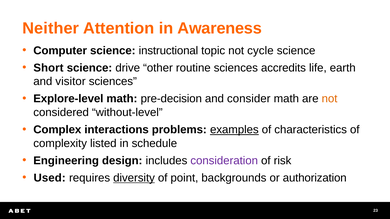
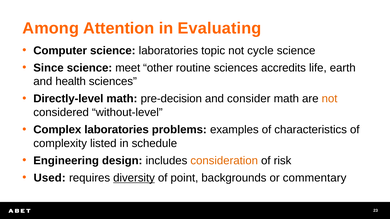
Neither: Neither -> Among (51, 28)
Awareness: Awareness -> Evaluating (220, 28)
science instructional: instructional -> laboratories (168, 51)
Short: Short -> Since (49, 68)
drive: drive -> meet (128, 68)
visitor: visitor -> health (71, 82)
Explore-level: Explore-level -> Directly-level (68, 99)
Complex interactions: interactions -> laboratories (117, 130)
examples underline: present -> none (234, 130)
consideration colour: purple -> orange (224, 161)
authorization: authorization -> commentary (315, 178)
